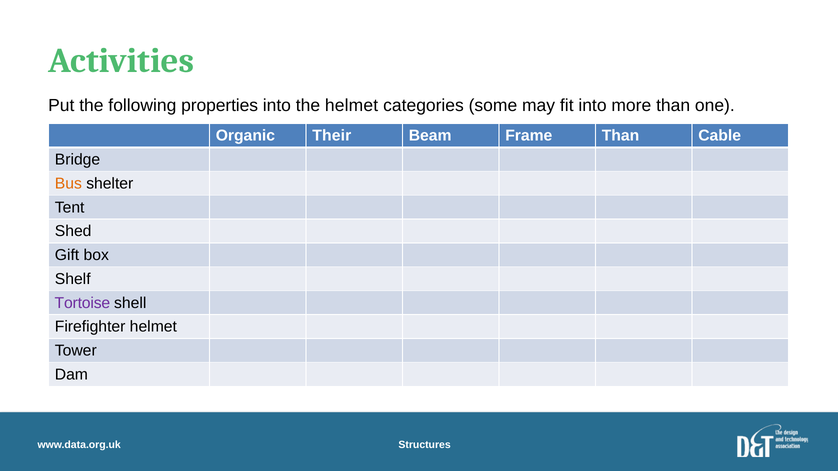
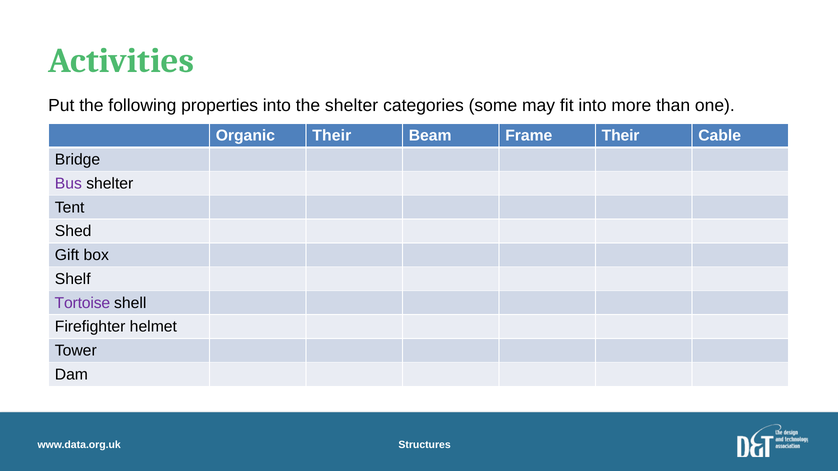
the helmet: helmet -> shelter (352, 106)
Frame Than: Than -> Their (621, 136)
Bus colour: orange -> purple (68, 184)
